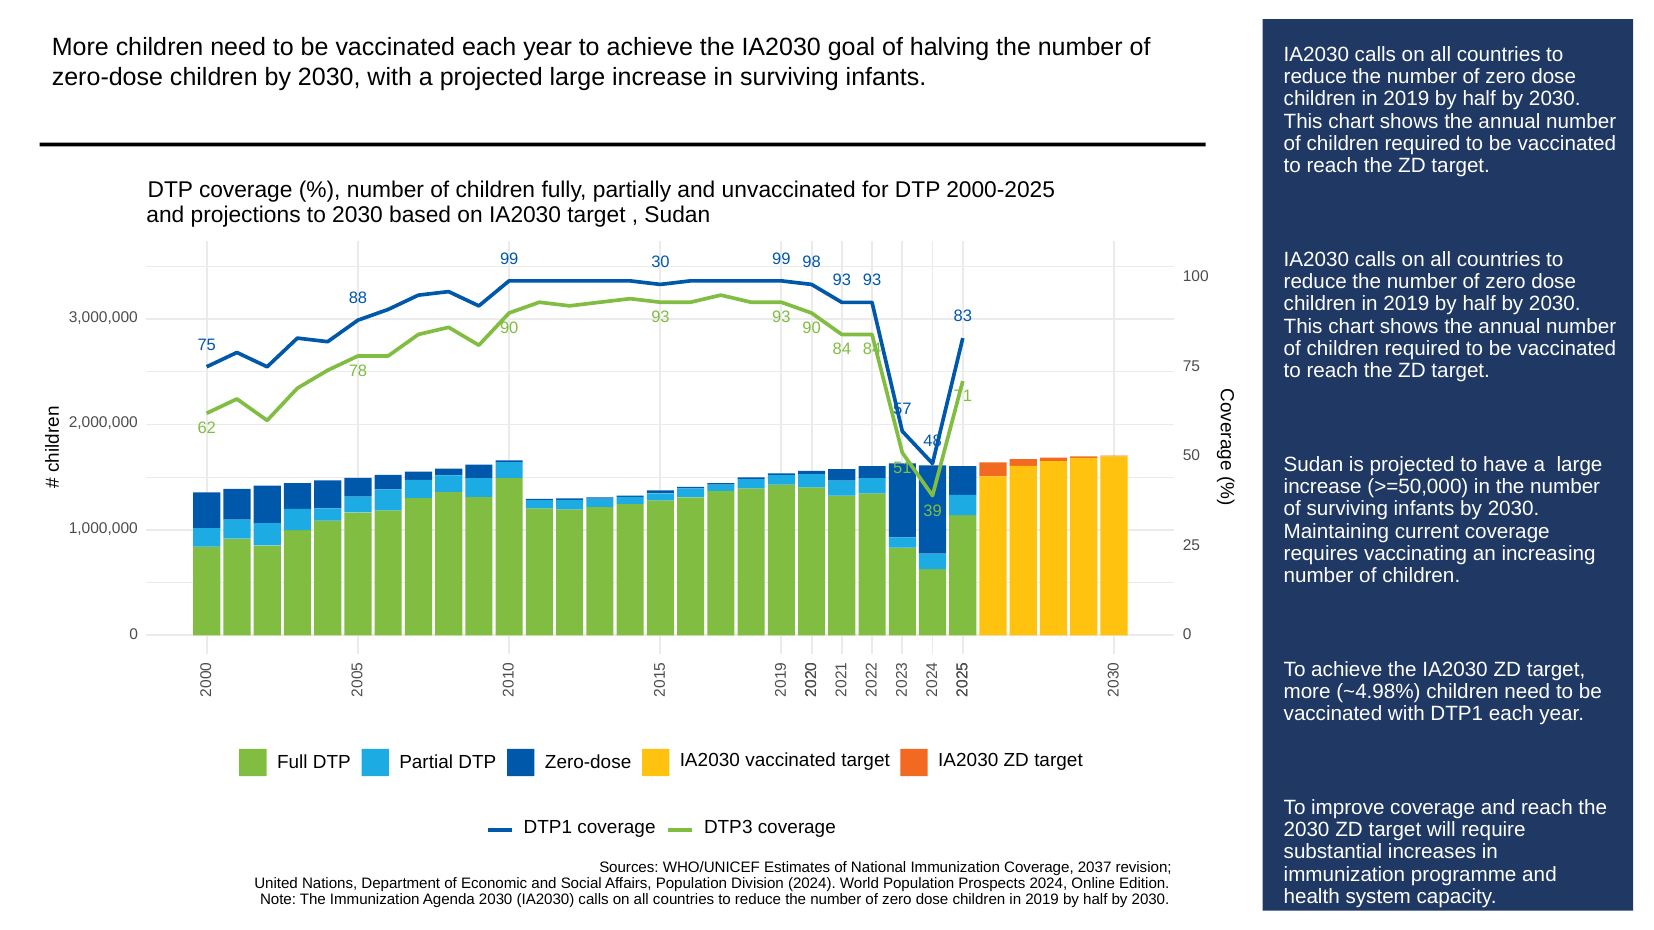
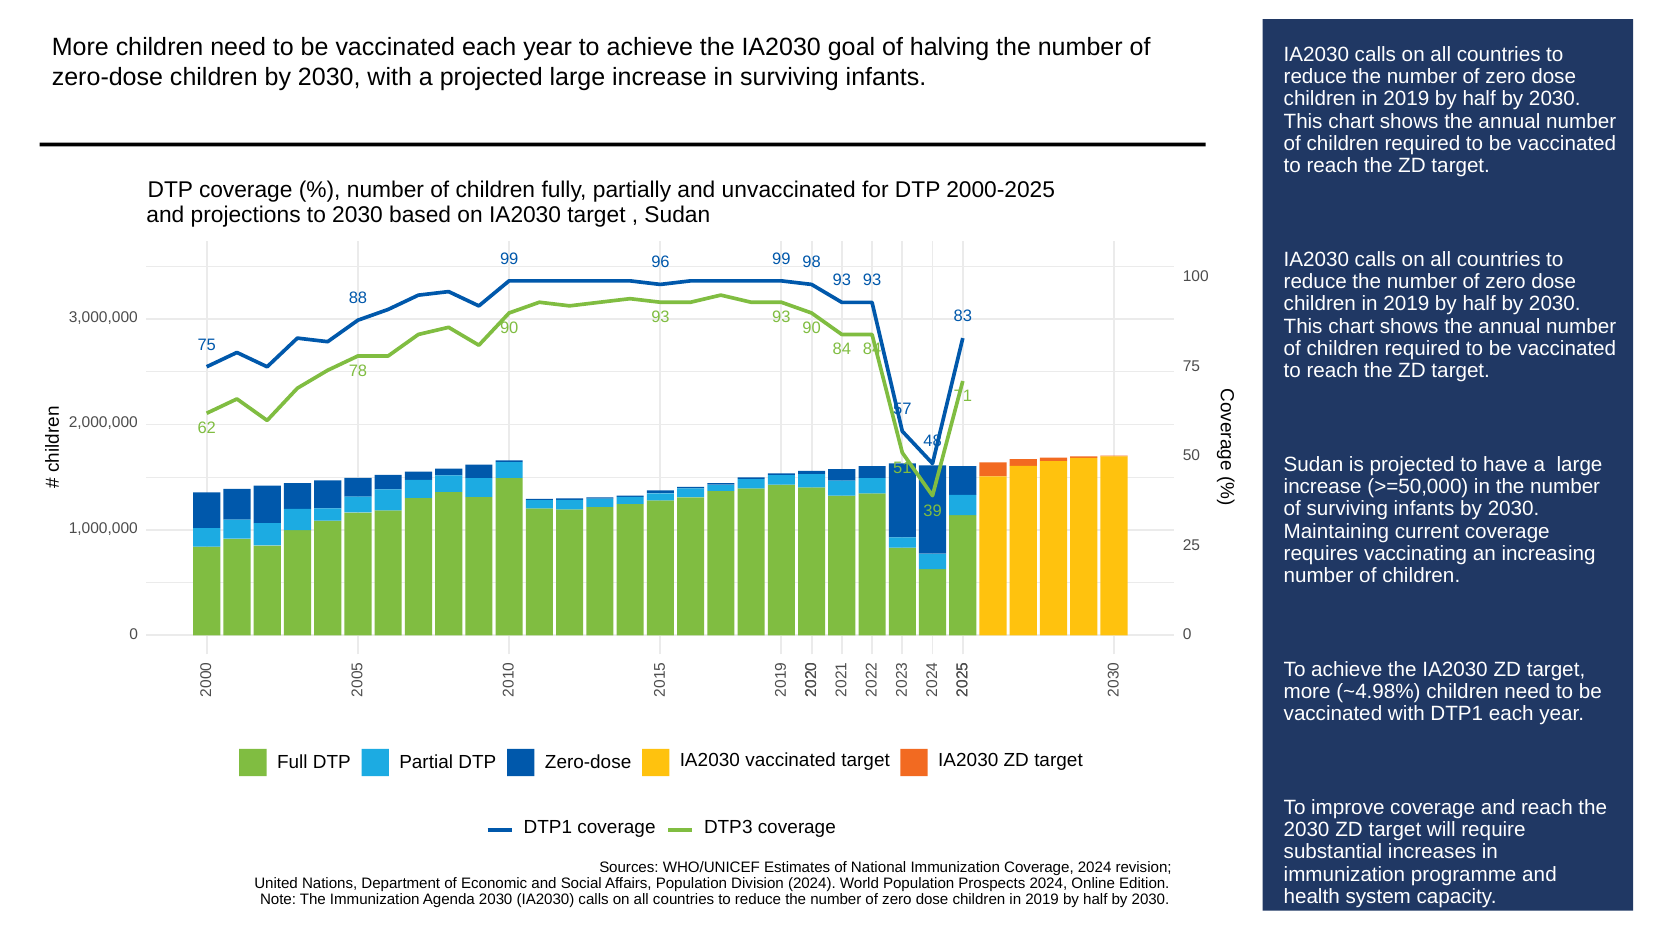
30: 30 -> 96 (660, 262)
Coverage 2037: 2037 -> 2024 (1095, 867)
